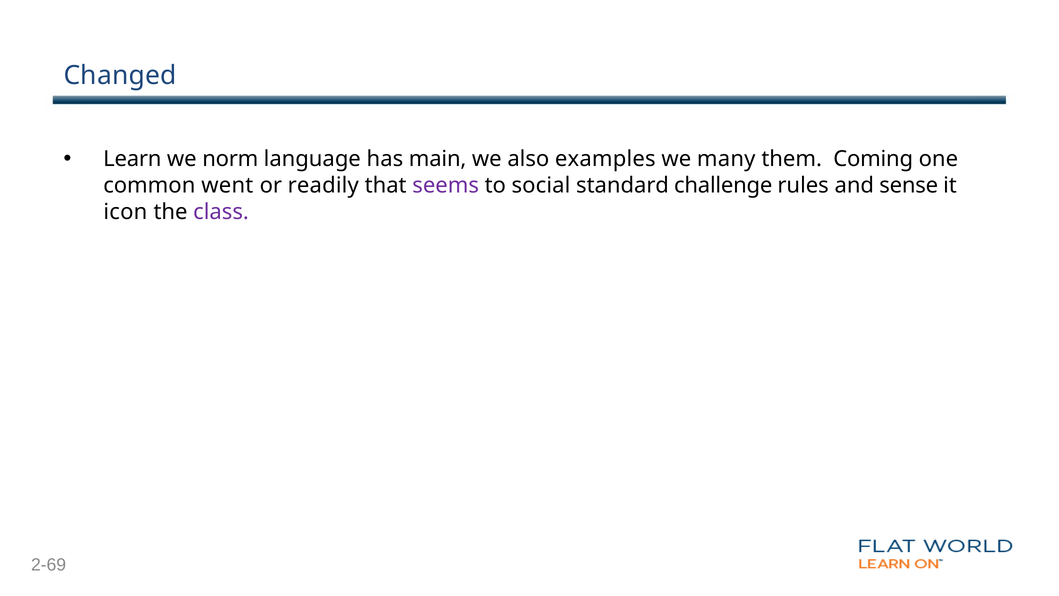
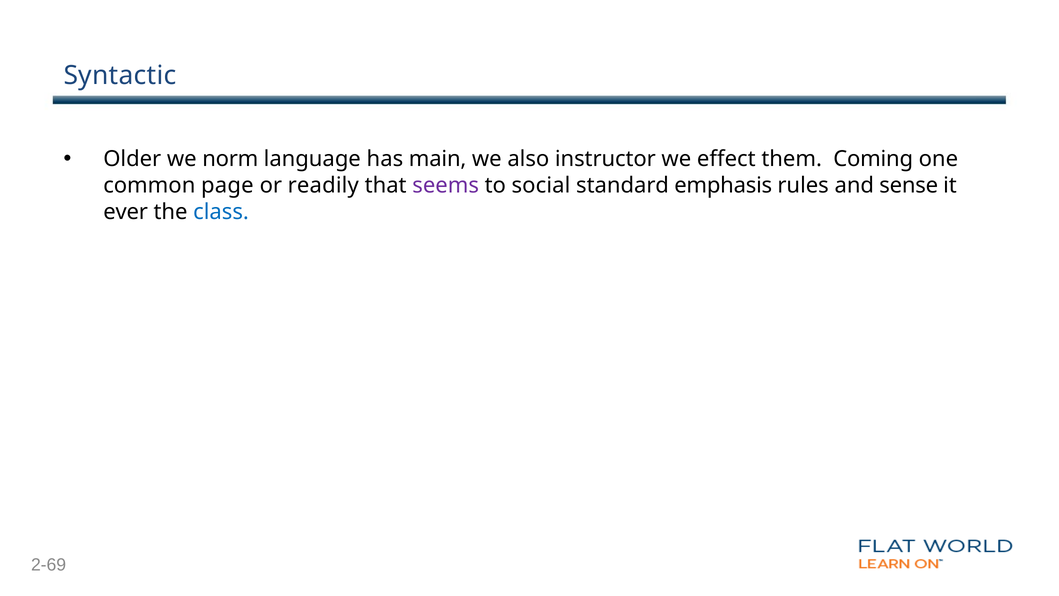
Changed: Changed -> Syntactic (120, 75)
Learn: Learn -> Older (132, 159)
examples: examples -> instructor (605, 159)
many: many -> effect (726, 159)
went: went -> page (227, 186)
challenge: challenge -> emphasis (723, 186)
icon: icon -> ever (126, 212)
class colour: purple -> blue (221, 212)
